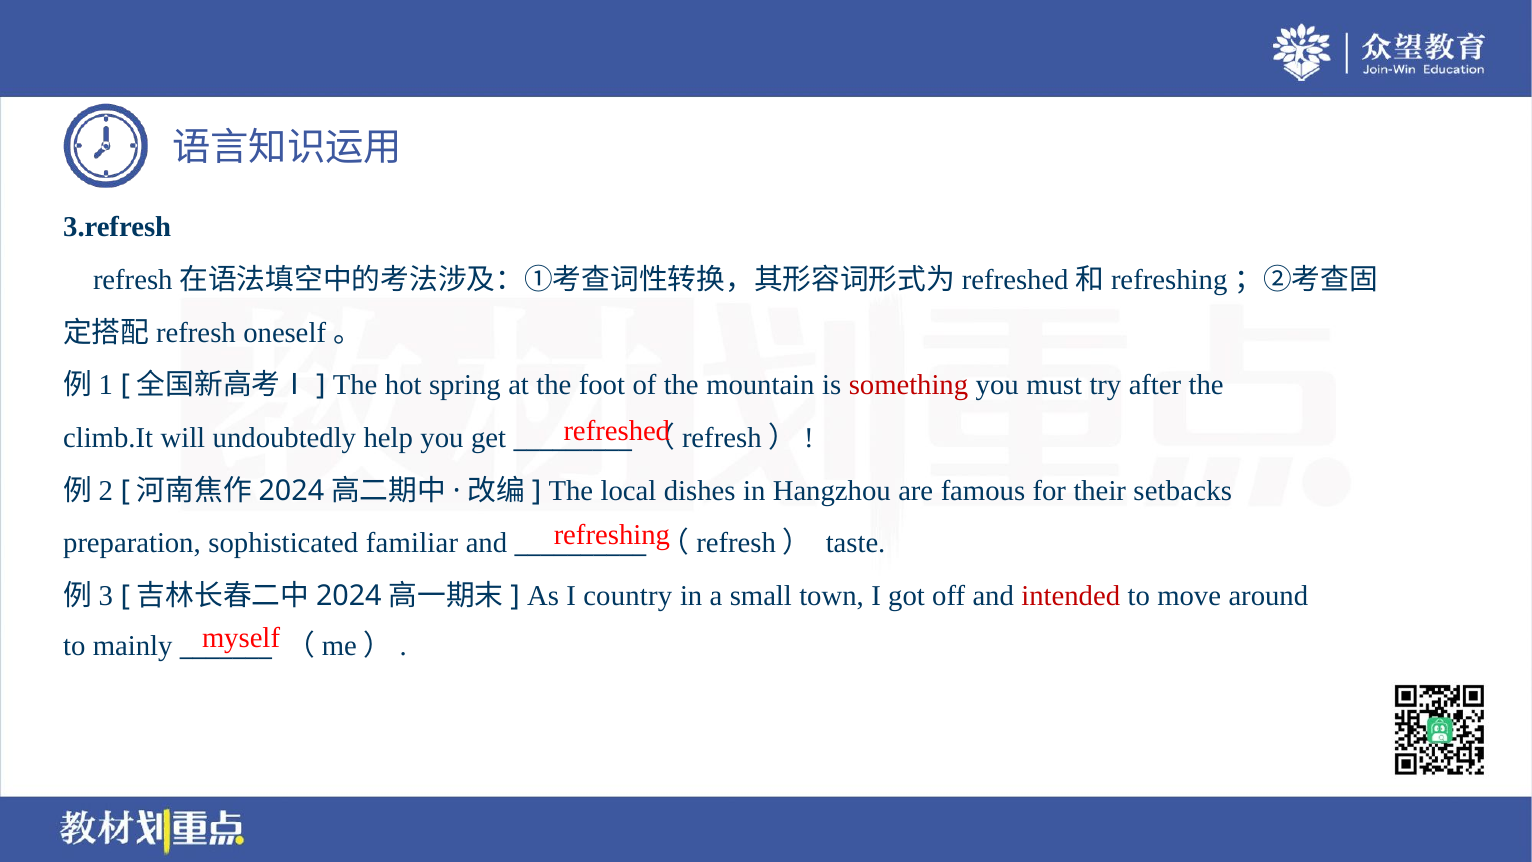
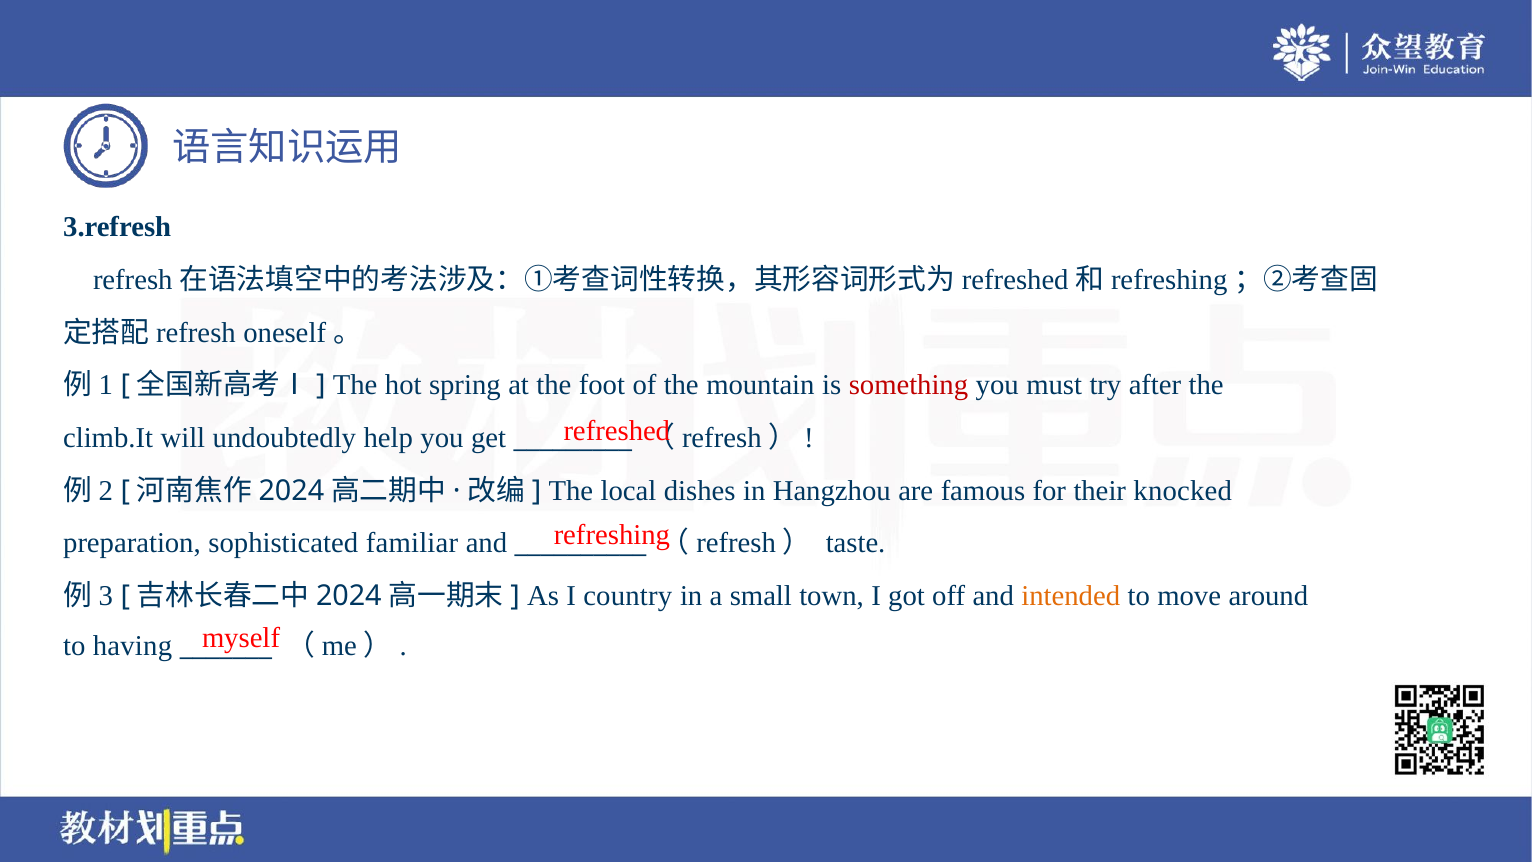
setbacks: setbacks -> knocked (1183, 491)
intended colour: red -> orange (1071, 596)
mainly: mainly -> having (132, 645)
